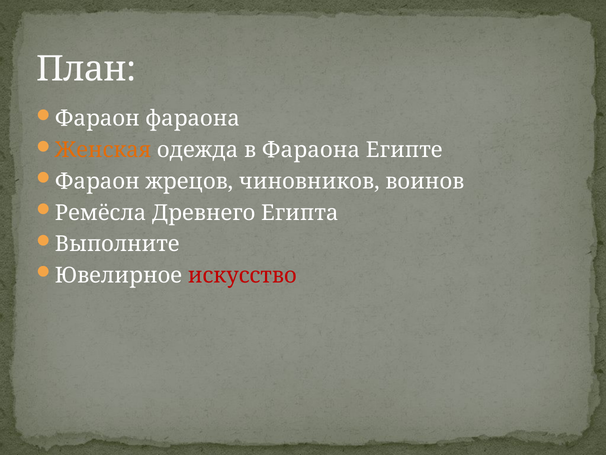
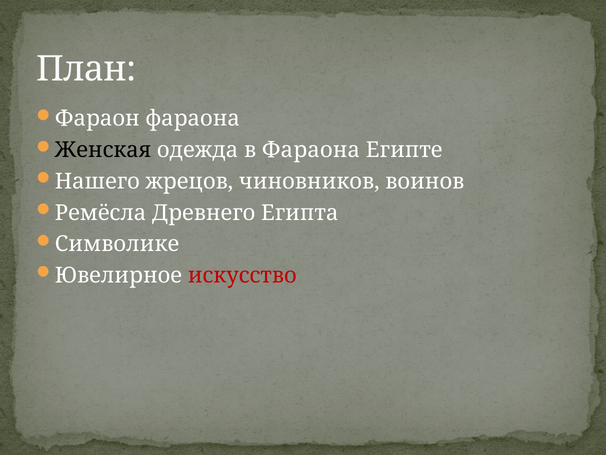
Женская colour: orange -> black (103, 150)
Фараон: Фараон -> Нашего (97, 181)
Выполните: Выполните -> Символике (117, 244)
